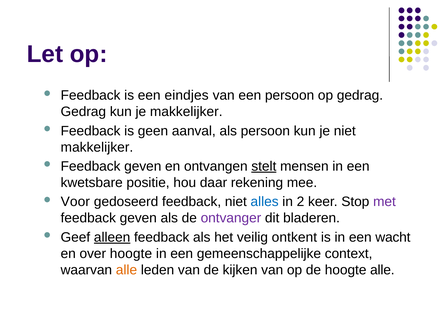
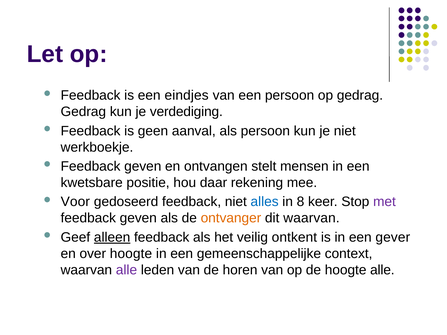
je makkelijker: makkelijker -> verdediging (186, 112)
makkelijker: makkelijker -> werkboekje (97, 147)
stelt underline: present -> none (264, 166)
2: 2 -> 8 (301, 202)
ontvanger colour: purple -> orange (231, 218)
dit bladeren: bladeren -> waarvan (311, 218)
wacht: wacht -> gever (393, 237)
alle colour: orange -> purple (126, 270)
kijken: kijken -> horen (240, 270)
